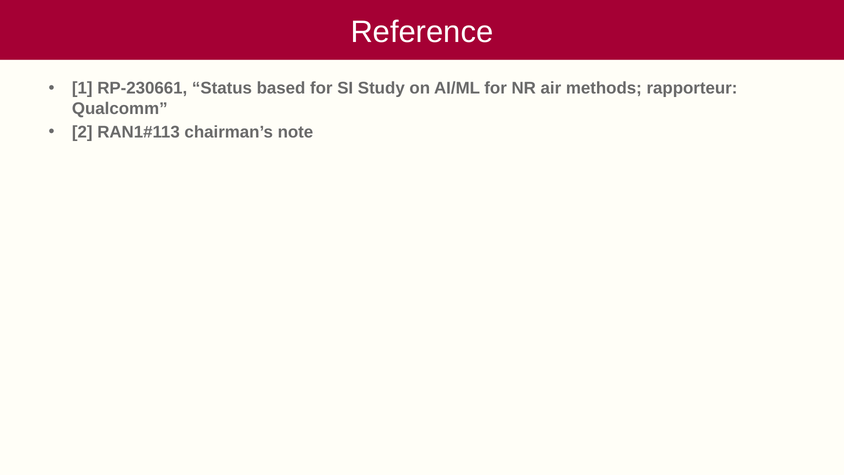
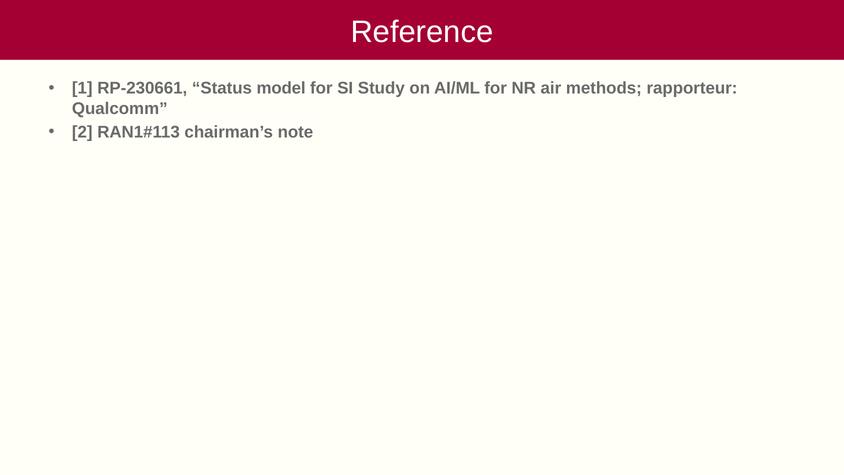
based: based -> model (281, 88)
